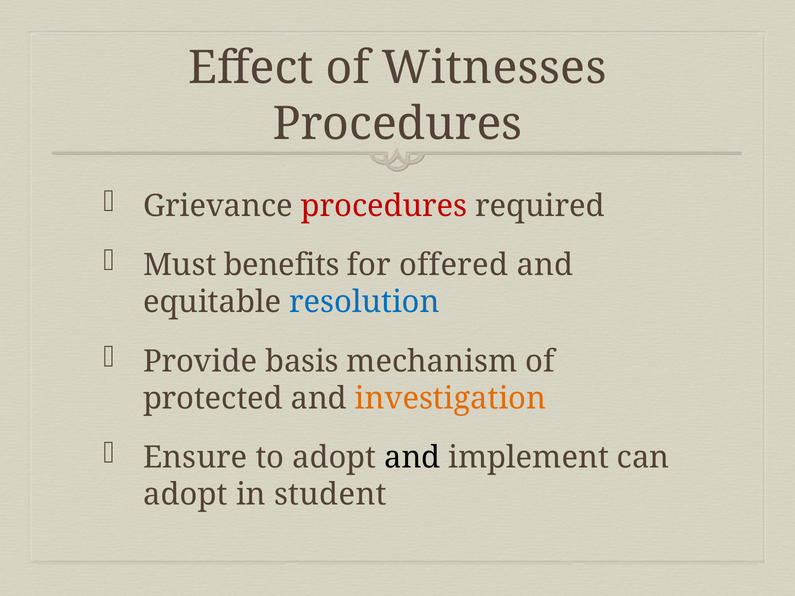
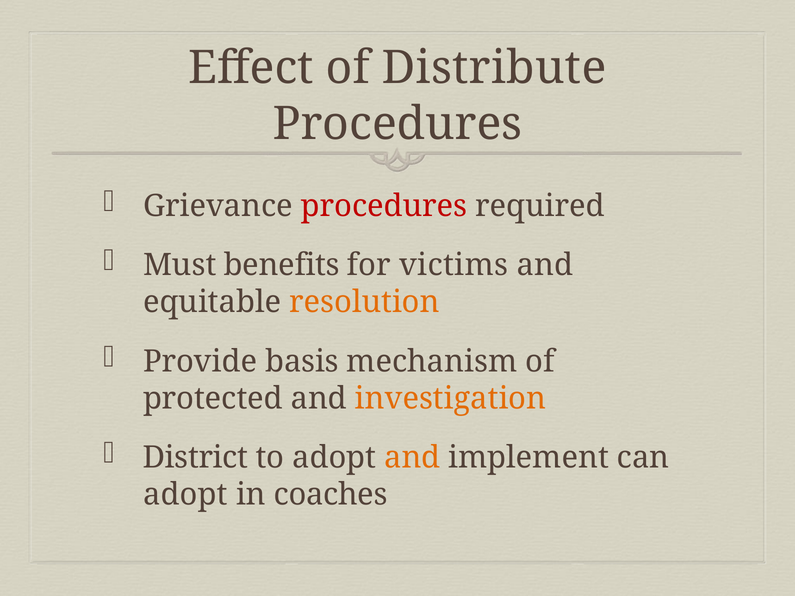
Witnesses: Witnesses -> Distribute (494, 68)
offered: offered -> victims (454, 265)
resolution colour: blue -> orange (364, 302)
Ensure: Ensure -> District (195, 458)
and colour: black -> orange (412, 458)
student: student -> coaches (331, 495)
